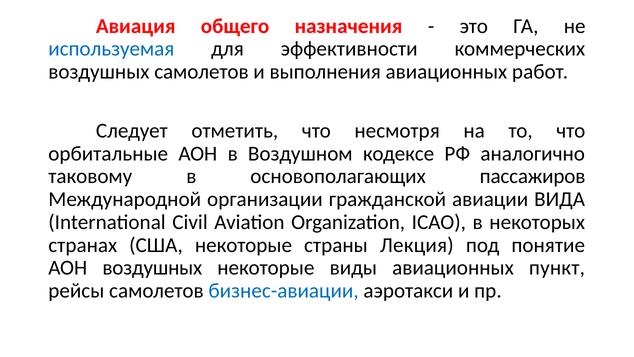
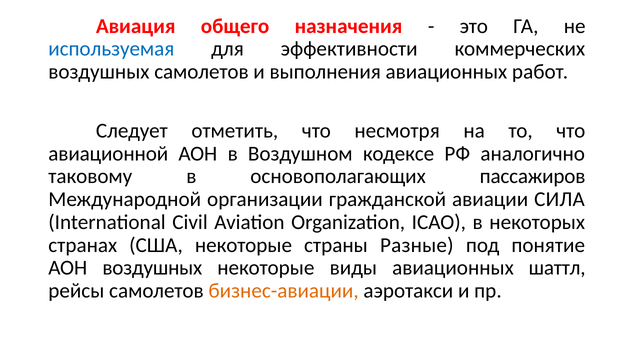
орбитальные: орбитальные -> авиационной (108, 153)
ВИДА: ВИДА -> СИЛА (559, 199)
Лекция: Лекция -> Разные (417, 245)
пункт: пункт -> шаттл (557, 268)
бизнес-авиации colour: blue -> orange (284, 290)
